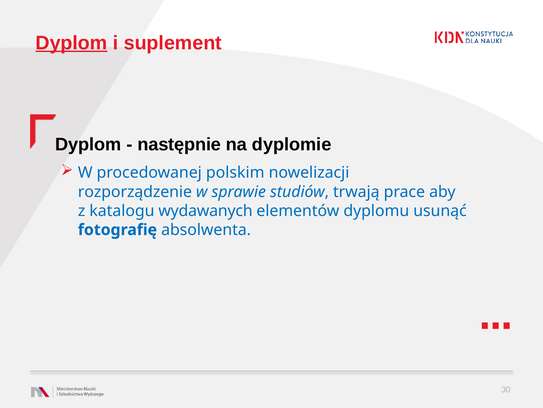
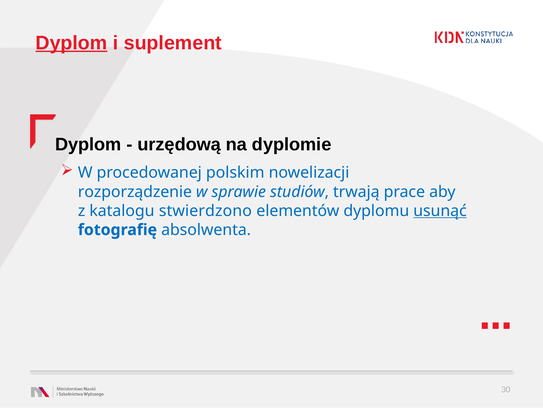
następnie: następnie -> urzędową (179, 144)
wydawanych: wydawanych -> stwierdzono (205, 210)
usunąć underline: none -> present (440, 210)
